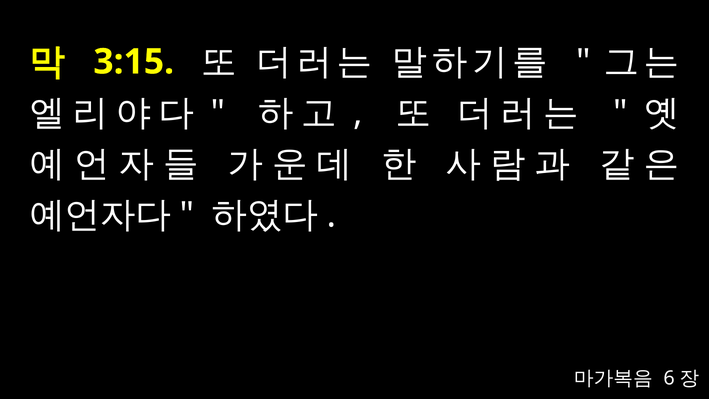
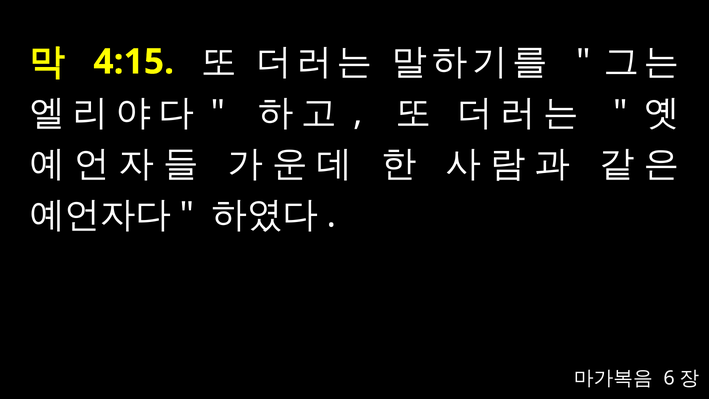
3:15: 3:15 -> 4:15 (134, 62)
